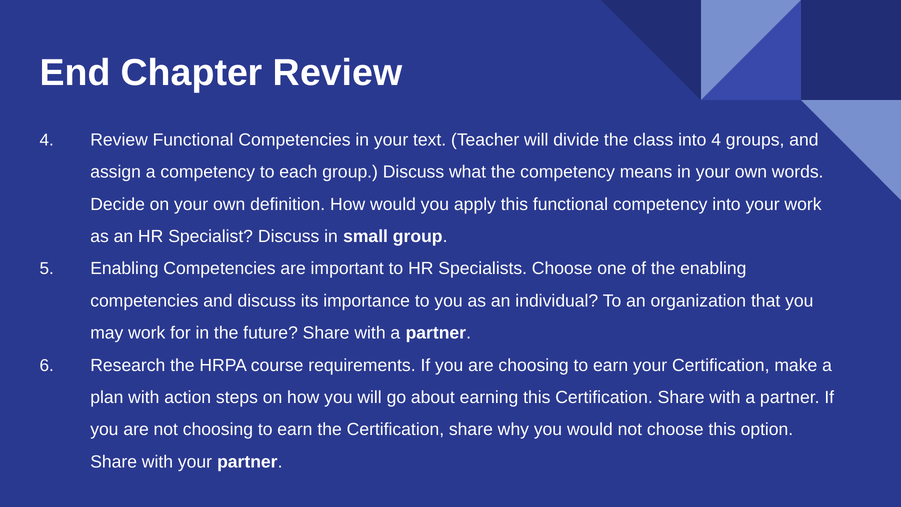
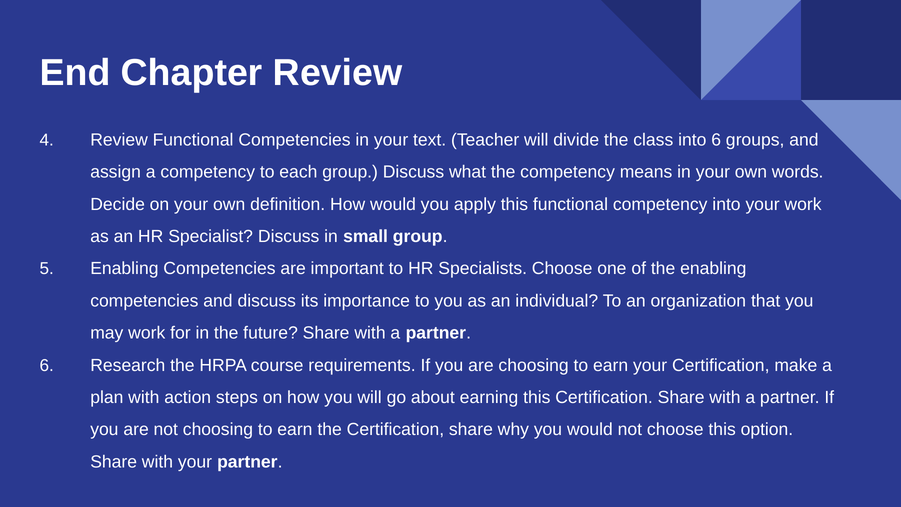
into 4: 4 -> 6 (716, 140)
